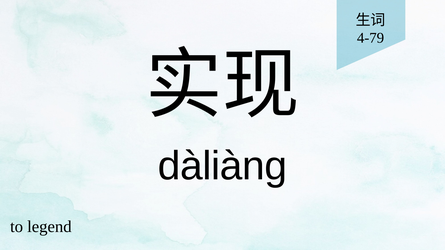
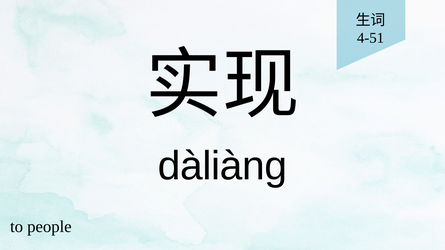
4-79: 4-79 -> 4-51 (371, 38)
legend: legend -> people (49, 227)
